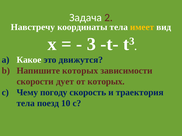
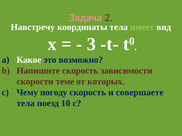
Задача colour: white -> pink (85, 18)
имеет colour: yellow -> light green (142, 27)
3: 3 -> 0 (132, 41)
движутся: движутся -> возможно (81, 60)
Напишите которых: которых -> скорость (80, 71)
дует: дует -> теме (65, 82)
траектория: траектория -> совершаете (140, 93)
